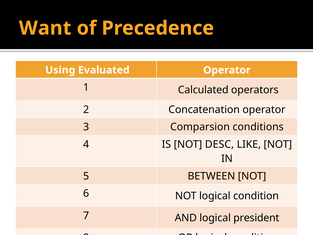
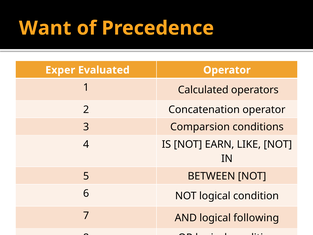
Using: Using -> Exper (60, 70)
DESC: DESC -> EARN (220, 144)
president: president -> following (256, 218)
